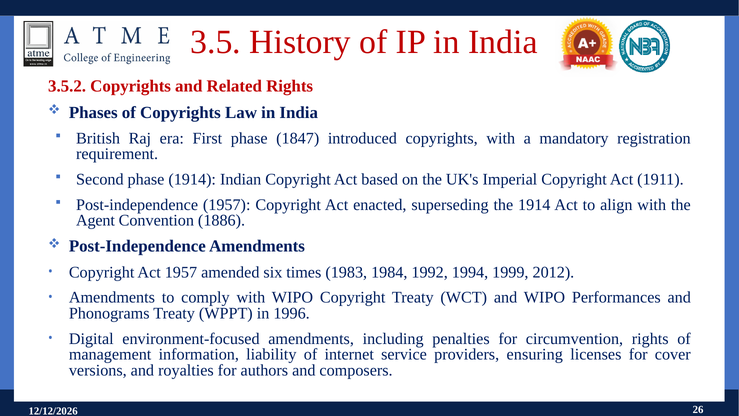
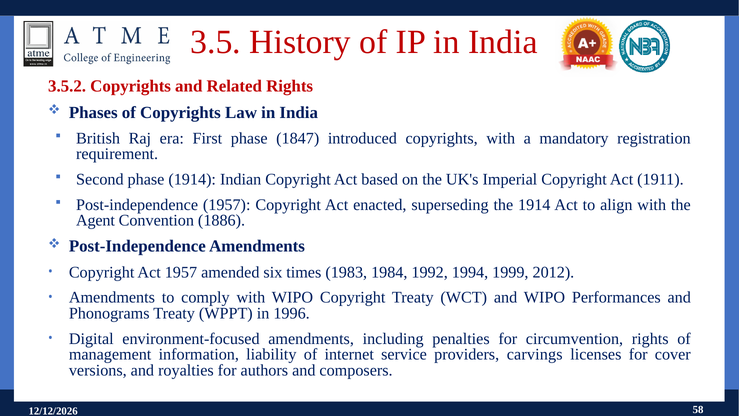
ensuring: ensuring -> carvings (535, 354)
26: 26 -> 58 (698, 410)
